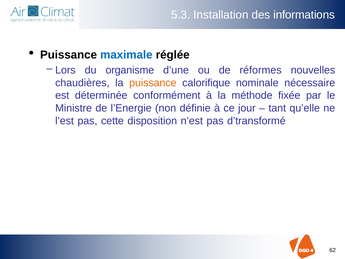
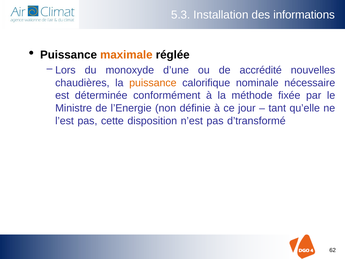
maximale colour: blue -> orange (126, 55)
organisme: organisme -> monoxyde (130, 70)
réformes: réformes -> accrédité (261, 70)
